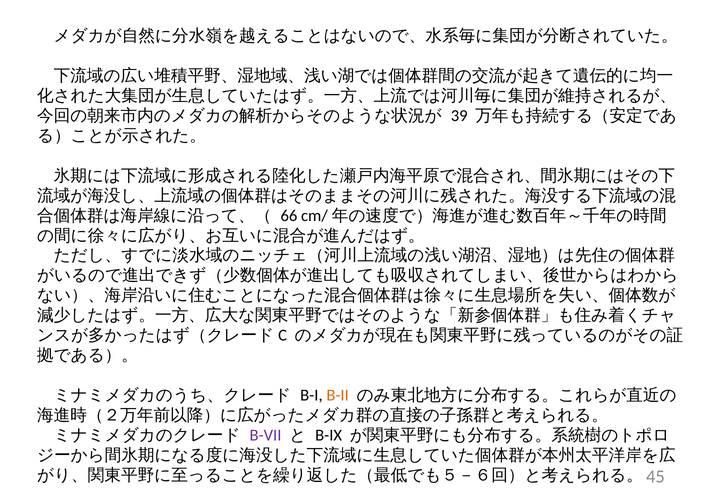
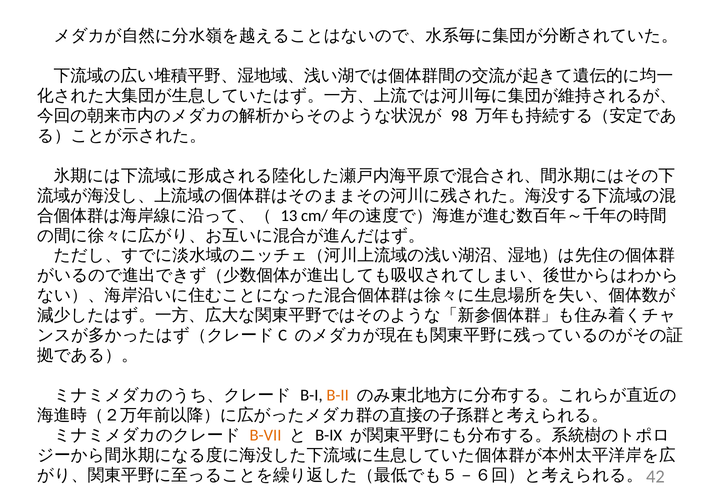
39: 39 -> 98 (459, 116)
66: 66 -> 13 (289, 216)
B-VII colour: purple -> orange (266, 435)
45: 45 -> 42 (655, 477)
